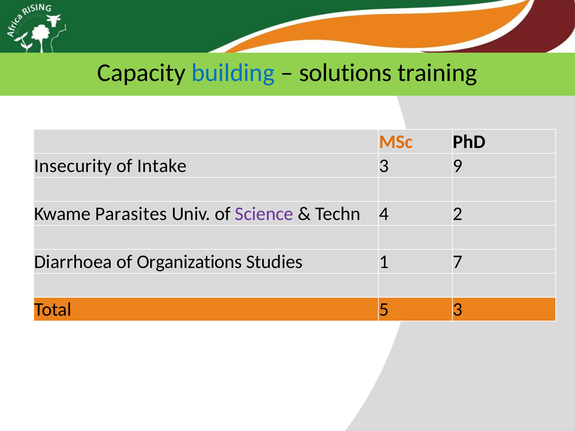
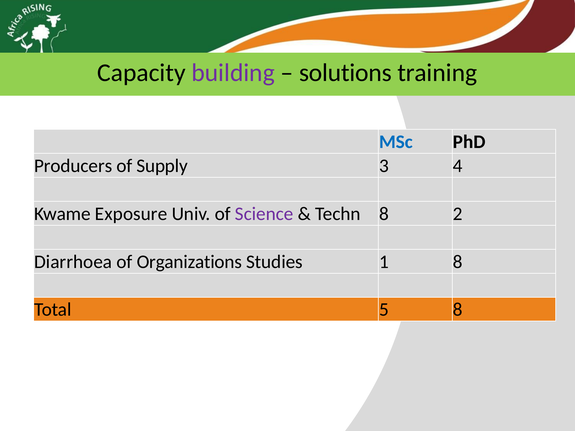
building colour: blue -> purple (233, 73)
MSc colour: orange -> blue (396, 142)
Insecurity: Insecurity -> Producers (73, 166)
Intake: Intake -> Supply (162, 166)
9: 9 -> 4 (458, 166)
Parasites: Parasites -> Exposure (131, 214)
Techn 4: 4 -> 8 (384, 214)
1 7: 7 -> 8 (458, 262)
5 3: 3 -> 8 (458, 310)
